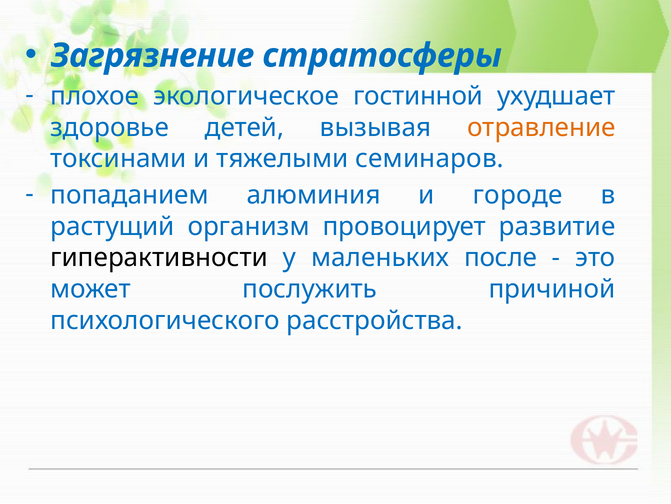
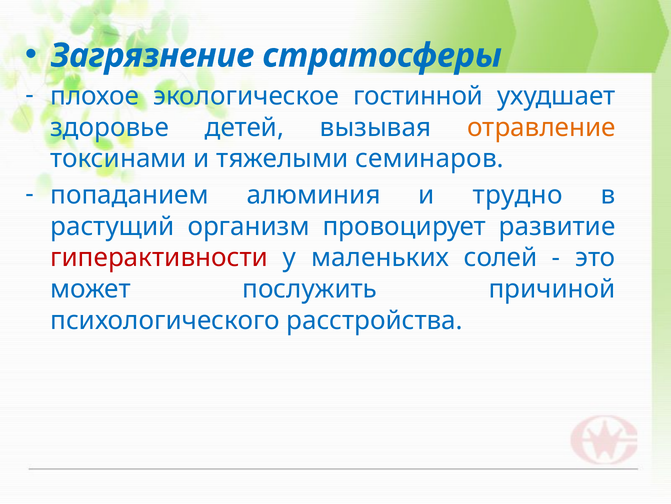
городе: городе -> трудно (518, 195)
гиперактивности colour: black -> red (159, 257)
после: после -> солей (501, 257)
